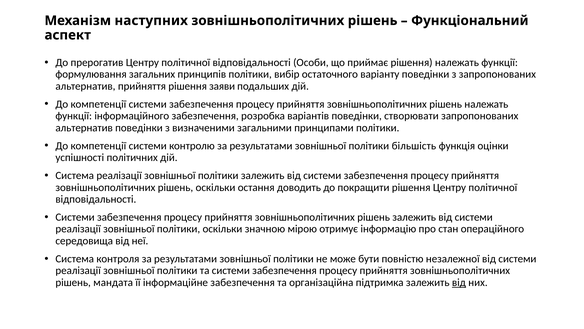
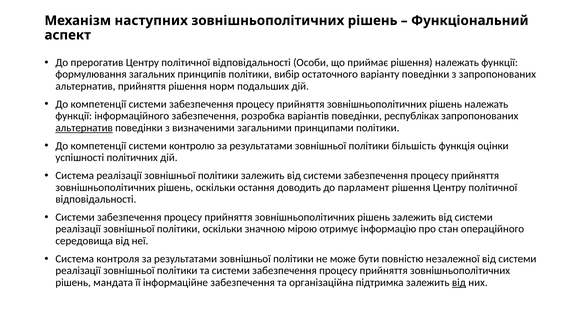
заяви: заяви -> норм (222, 86)
створювати: створювати -> республіках (412, 116)
альтернатив underline: none -> present (84, 128)
покращити: покращити -> парламент (363, 187)
